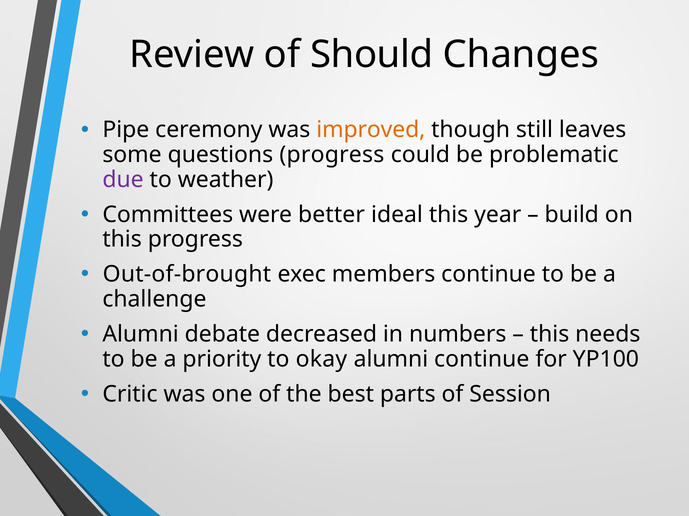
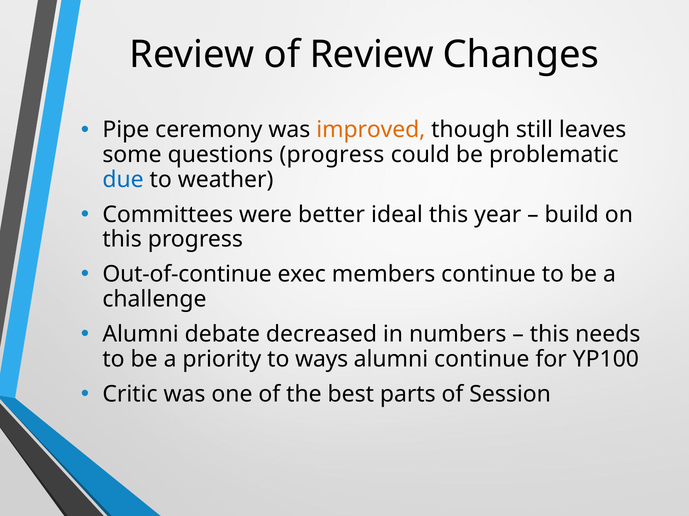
of Should: Should -> Review (372, 55)
due colour: purple -> blue (123, 180)
Out-of-brought: Out-of-brought -> Out-of-continue (187, 275)
okay: okay -> ways (322, 359)
